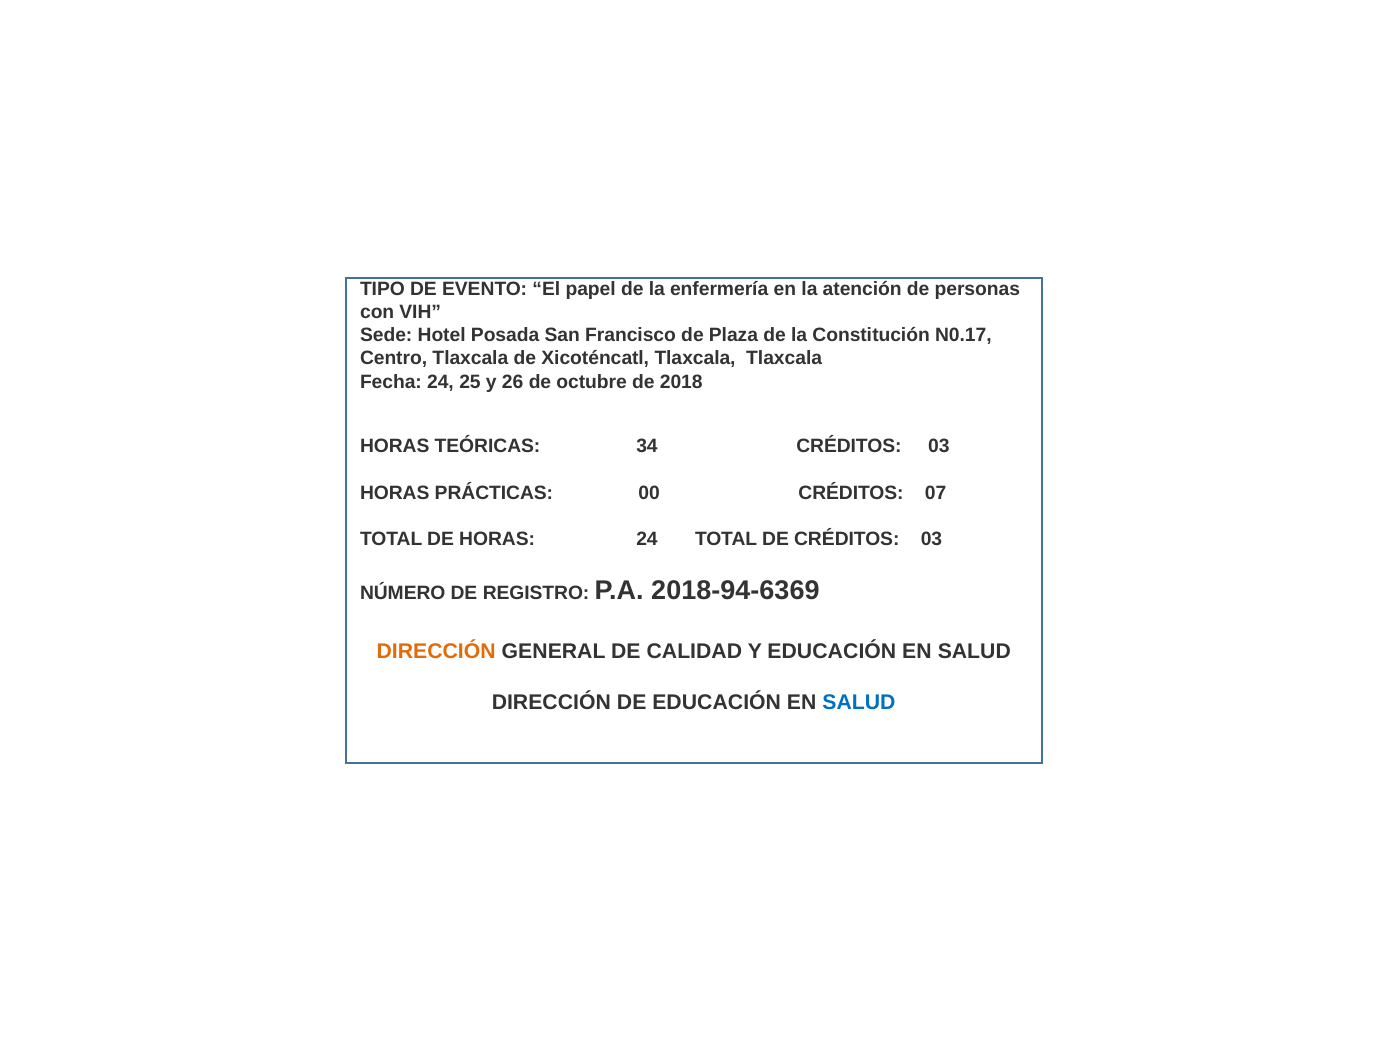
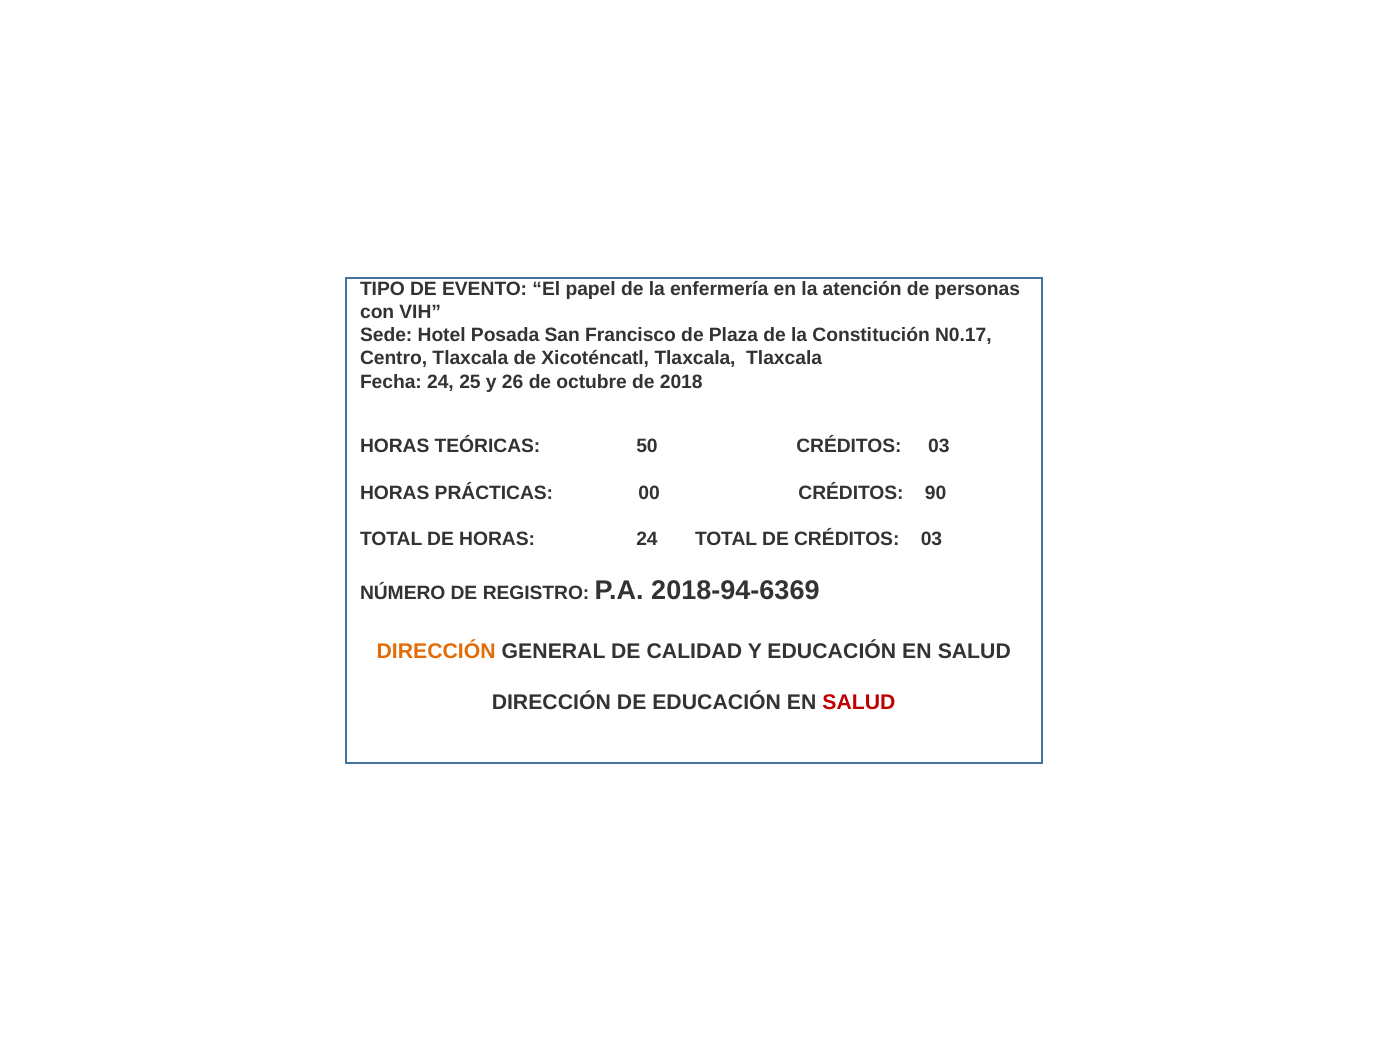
34: 34 -> 50 (647, 447)
07: 07 -> 90 (936, 493)
SALUD colour: blue -> red (859, 703)
